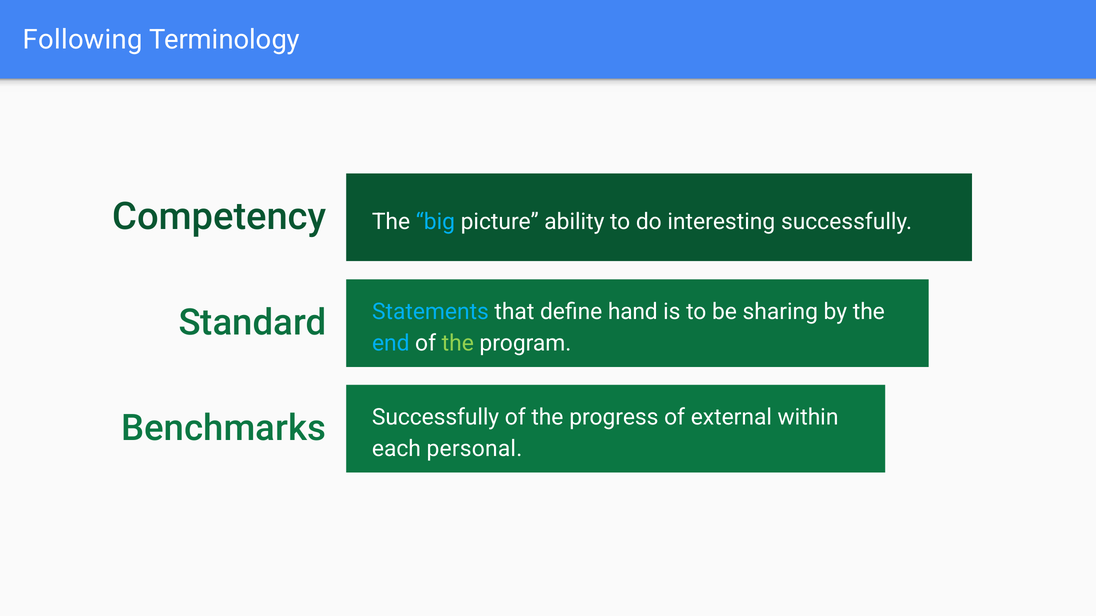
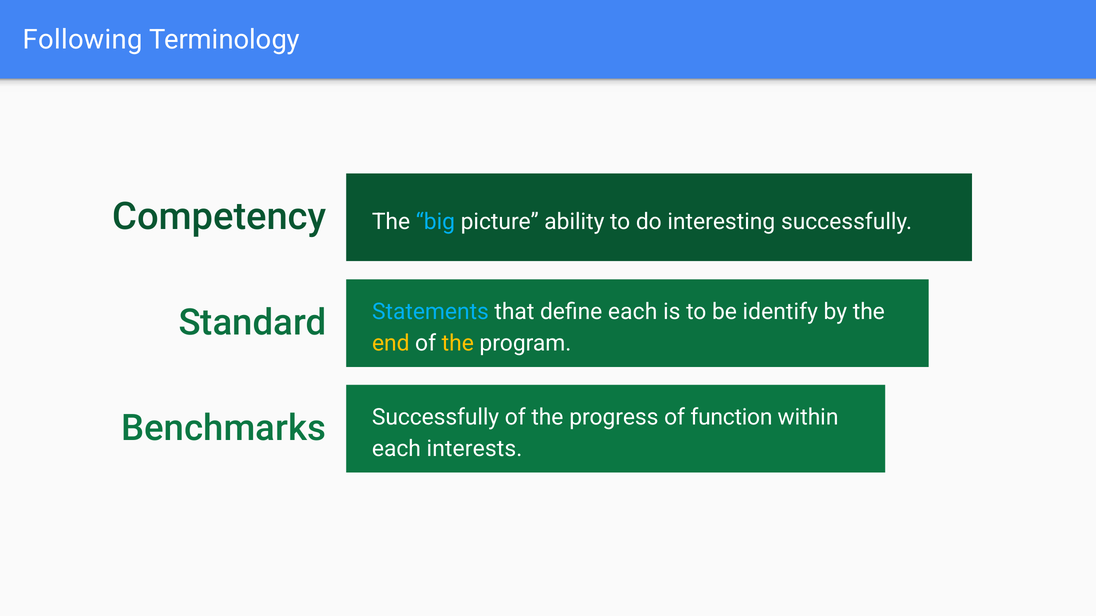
define hand: hand -> each (633, 312)
sharing: sharing -> identify (780, 312)
end colour: light blue -> yellow (391, 343)
the colour: light green -> yellow (458, 343)
external: external -> function (731, 418)
personal: personal -> interests (474, 449)
